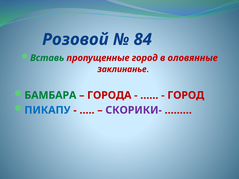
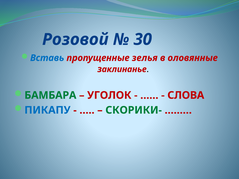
84: 84 -> 30 (143, 39)
Вставь colour: green -> blue (47, 58)
пропущенные город: город -> зелья (145, 58)
ГОРОДА: ГОРОДА -> УГОЛОК (109, 95)
ГОРОД: ГОРОД -> СЛОВА (186, 95)
СКОРИКИ- colour: purple -> green (134, 110)
